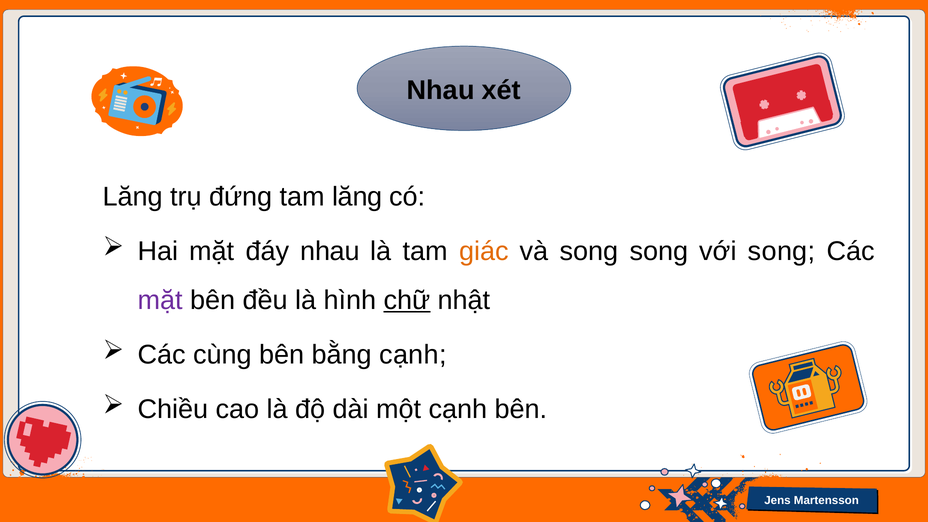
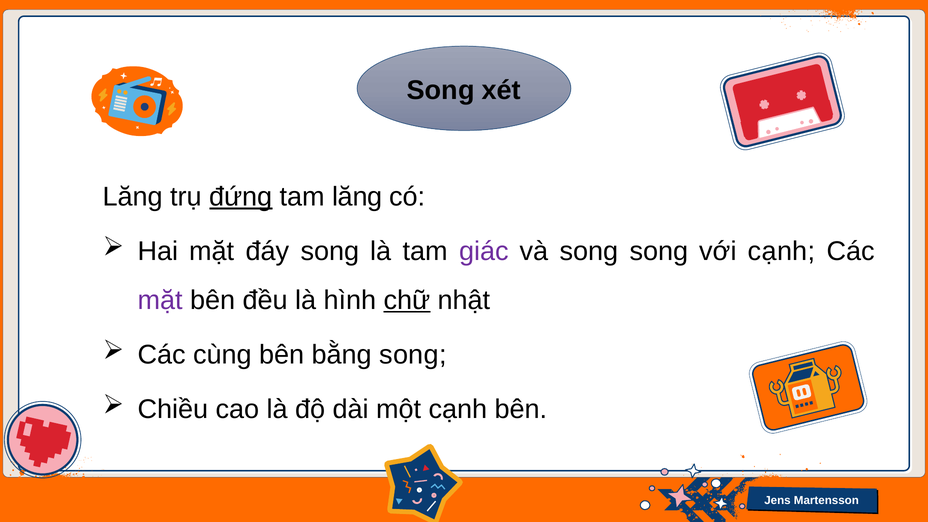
Nhau: Nhau -> Song (441, 90)
đứng underline: none -> present (241, 197)
đáy nhau: nhau -> song (330, 251)
giác colour: orange -> purple (484, 251)
với song: song -> cạnh (782, 251)
bằng cạnh: cạnh -> song (413, 355)
